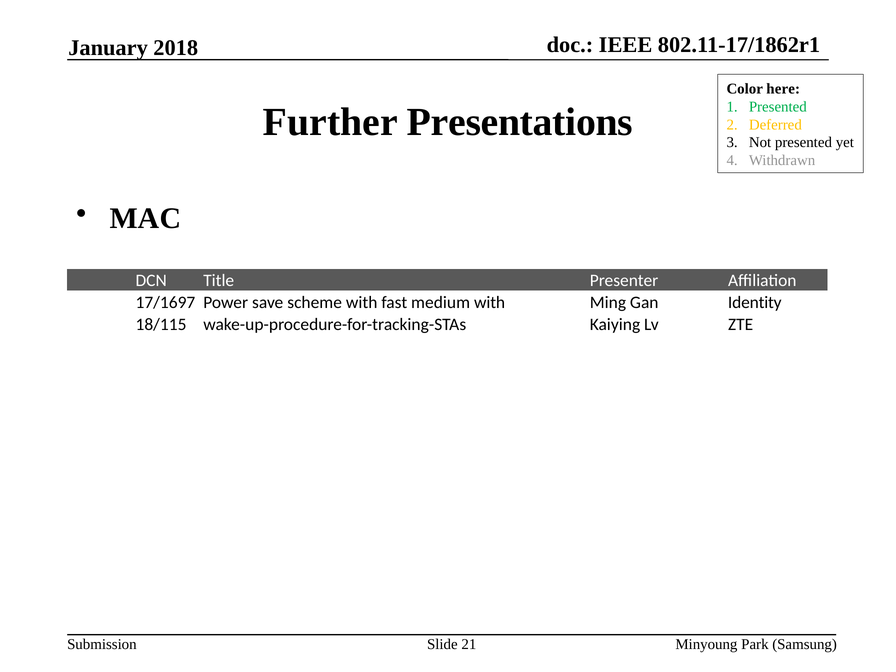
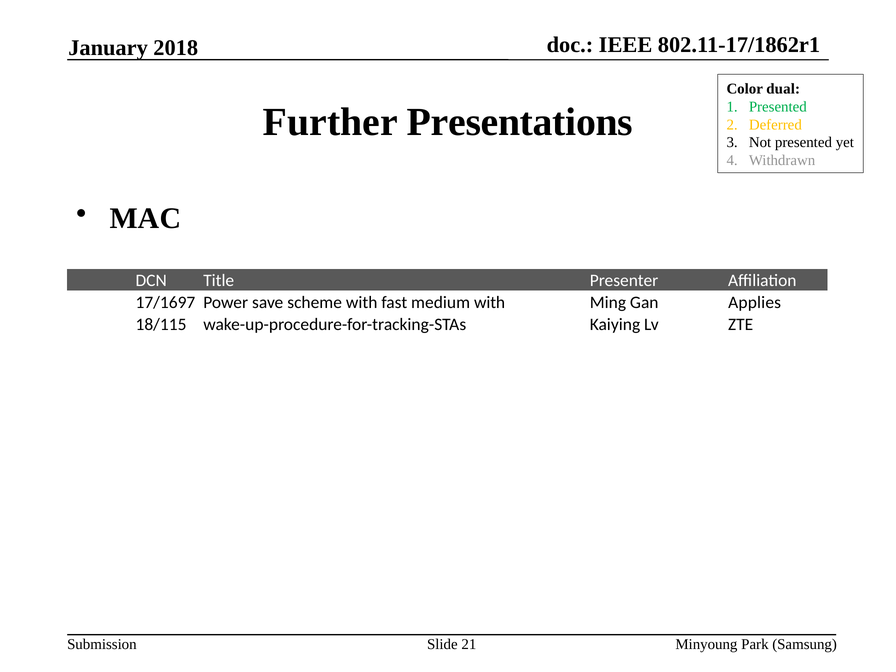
here: here -> dual (783, 89)
Identity: Identity -> Applies (755, 302)
